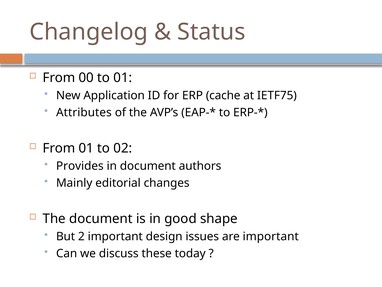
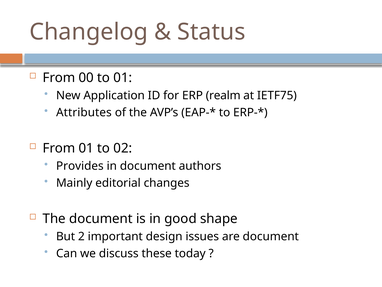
cache: cache -> realm (223, 95)
are important: important -> document (271, 236)
